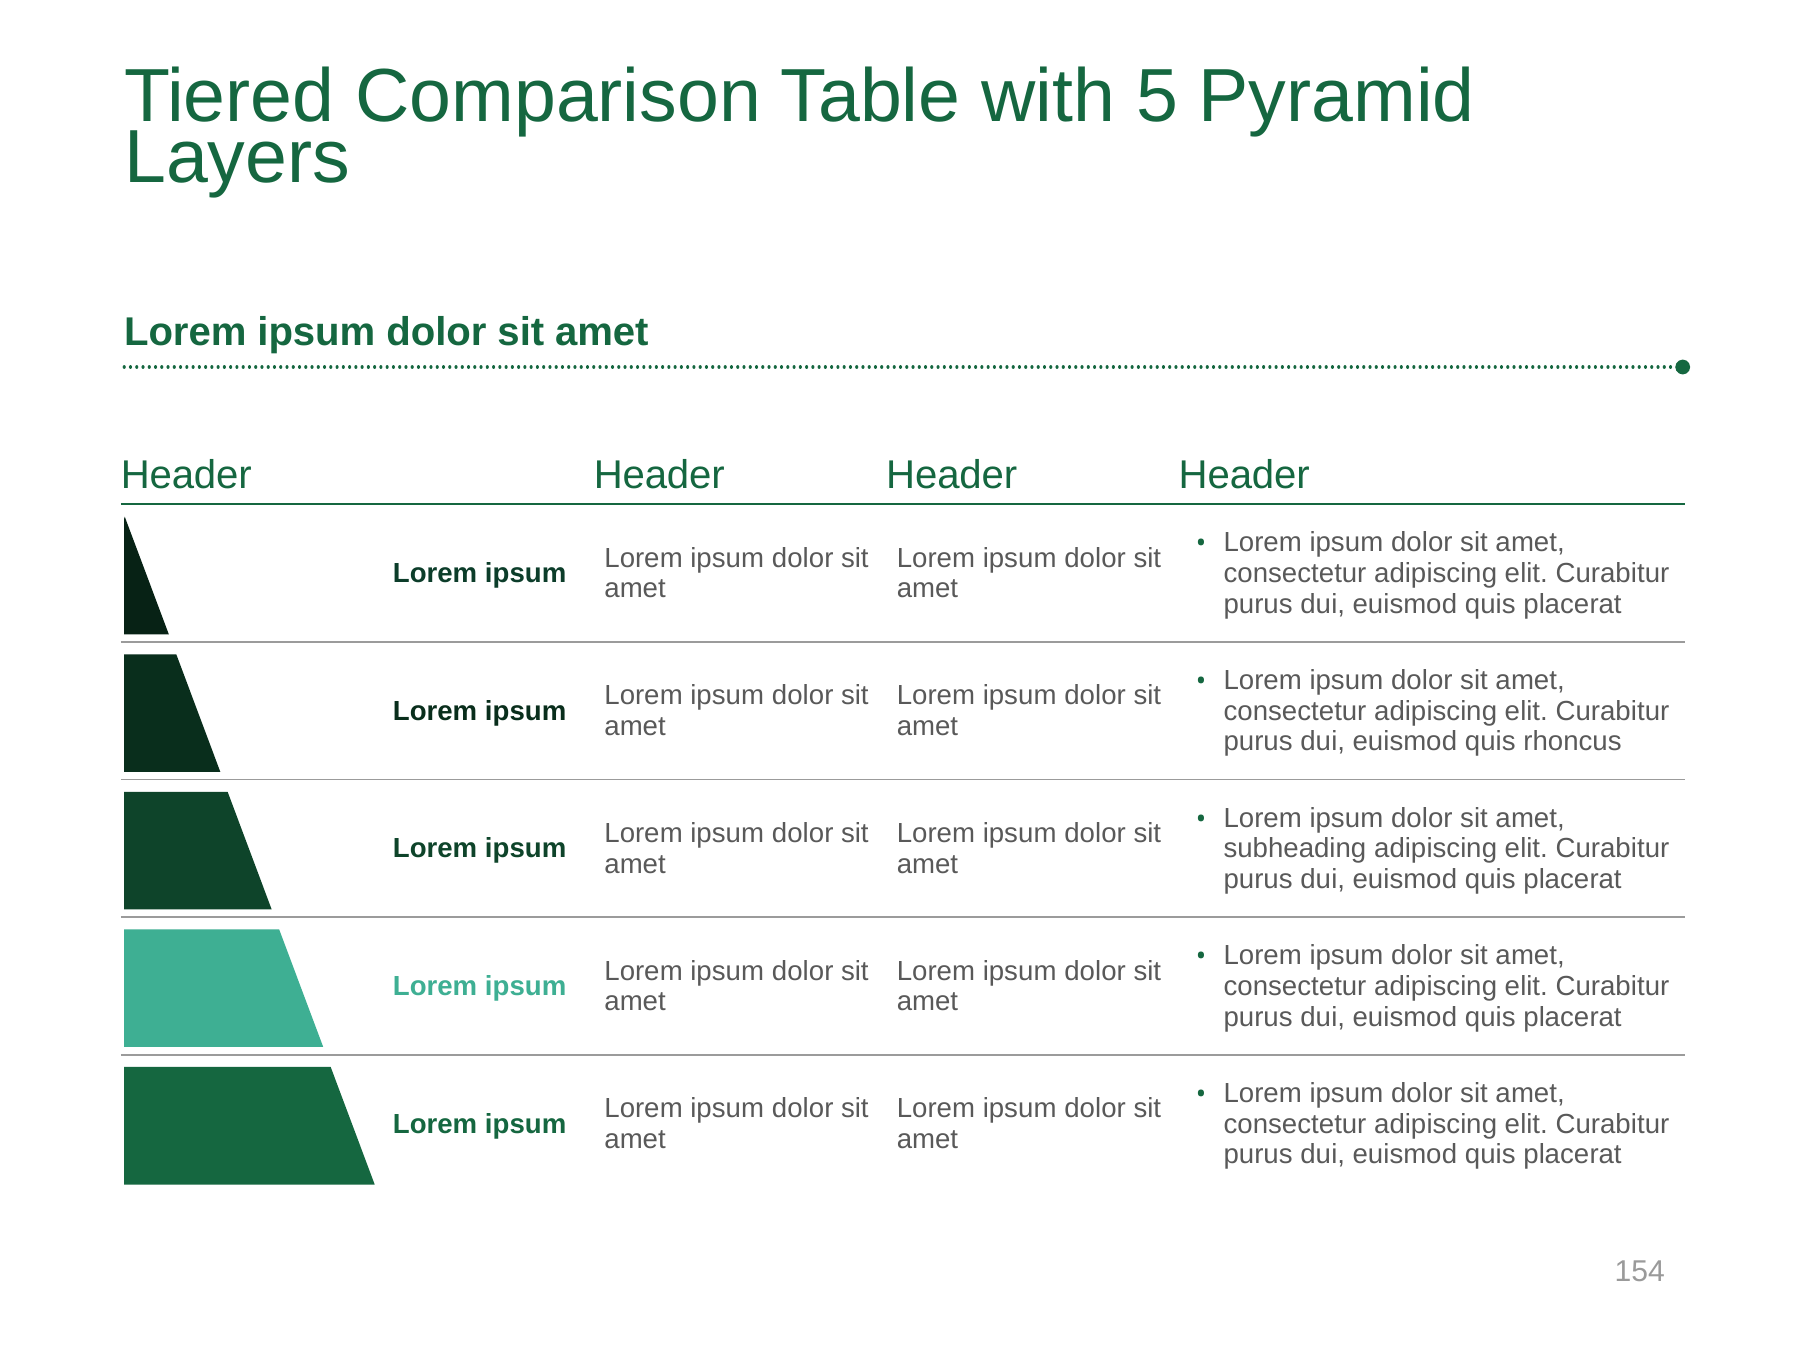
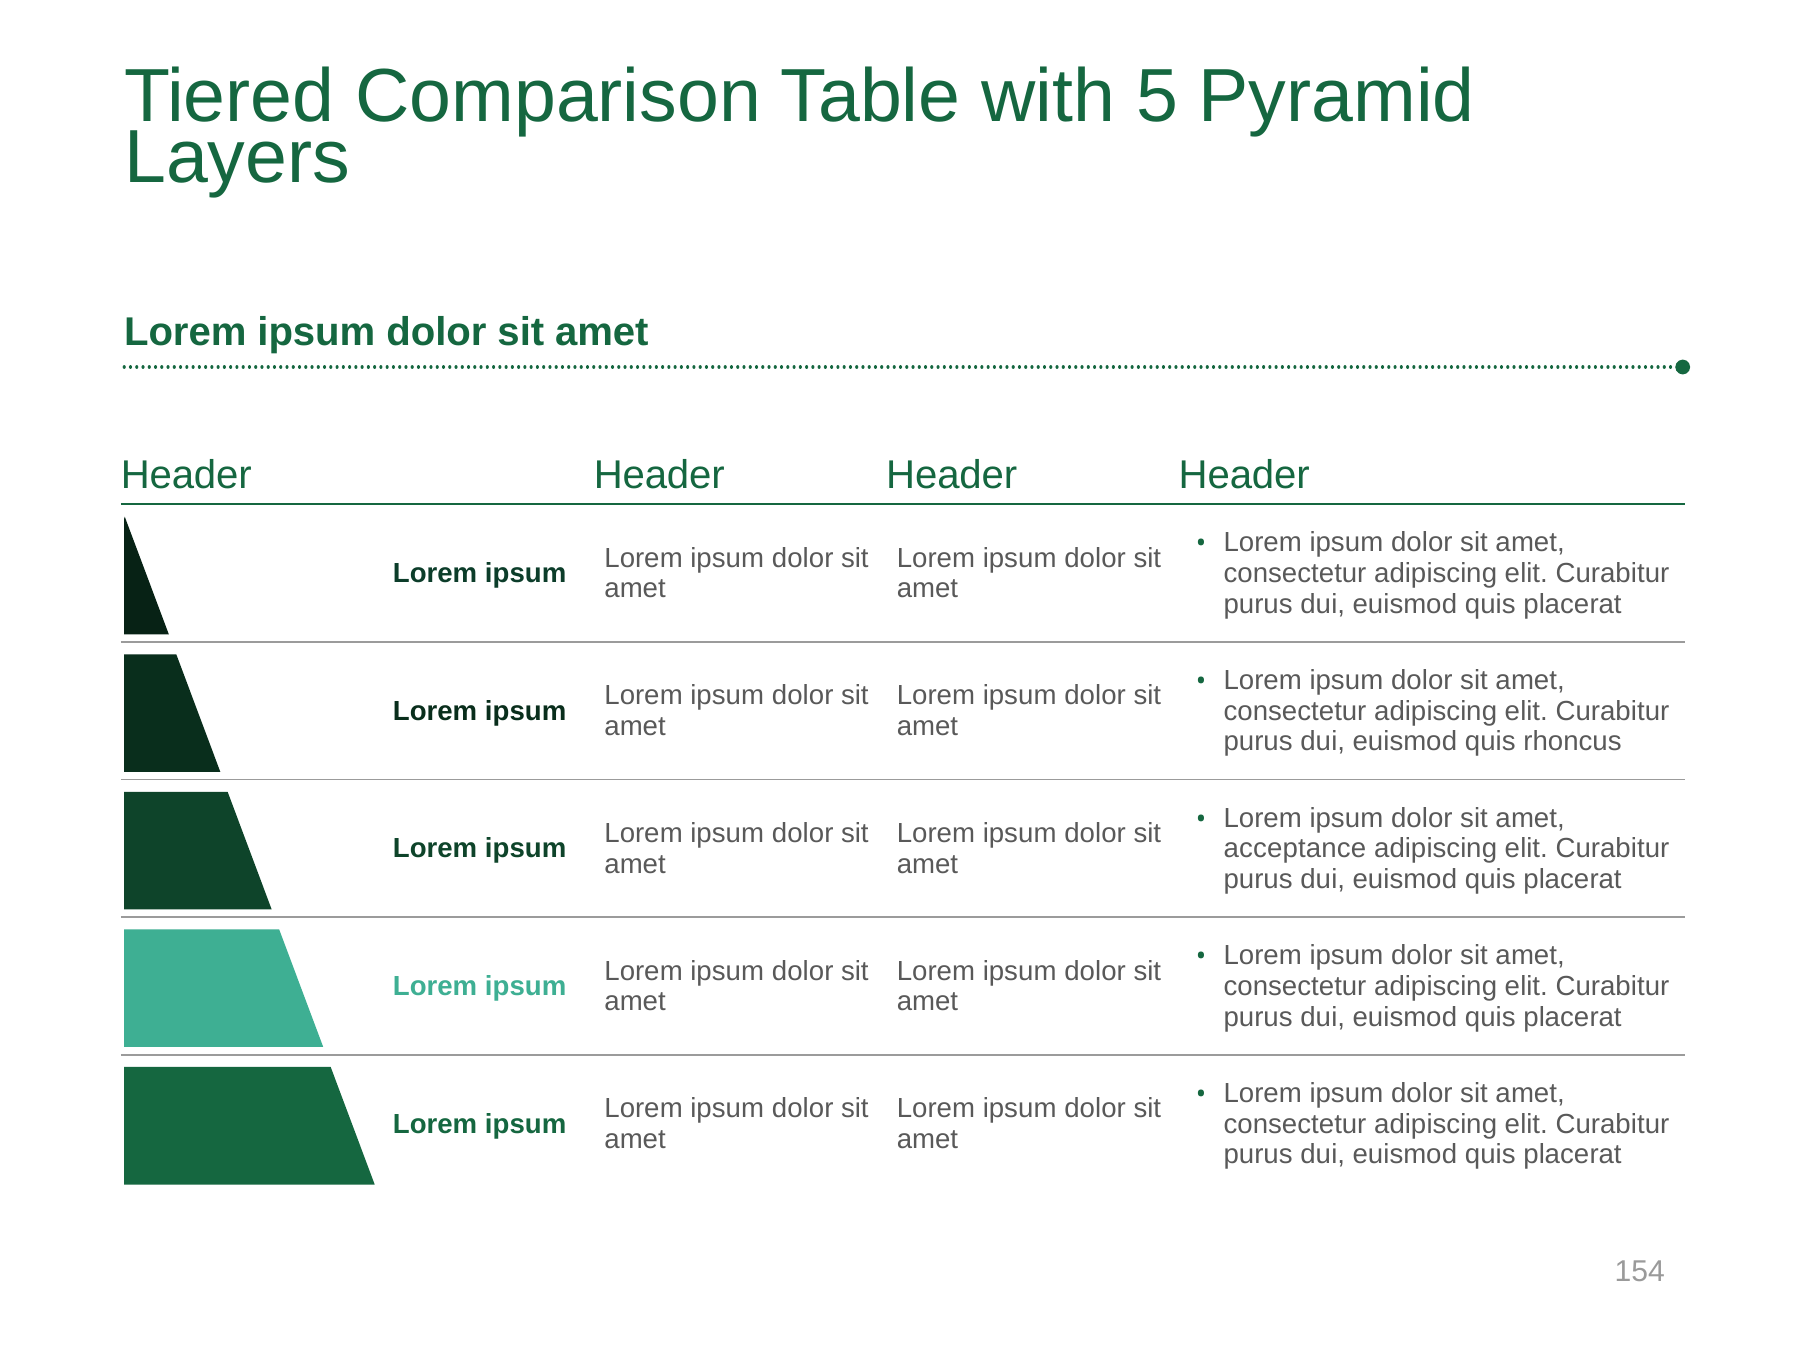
subheading: subheading -> acceptance (1295, 849)
